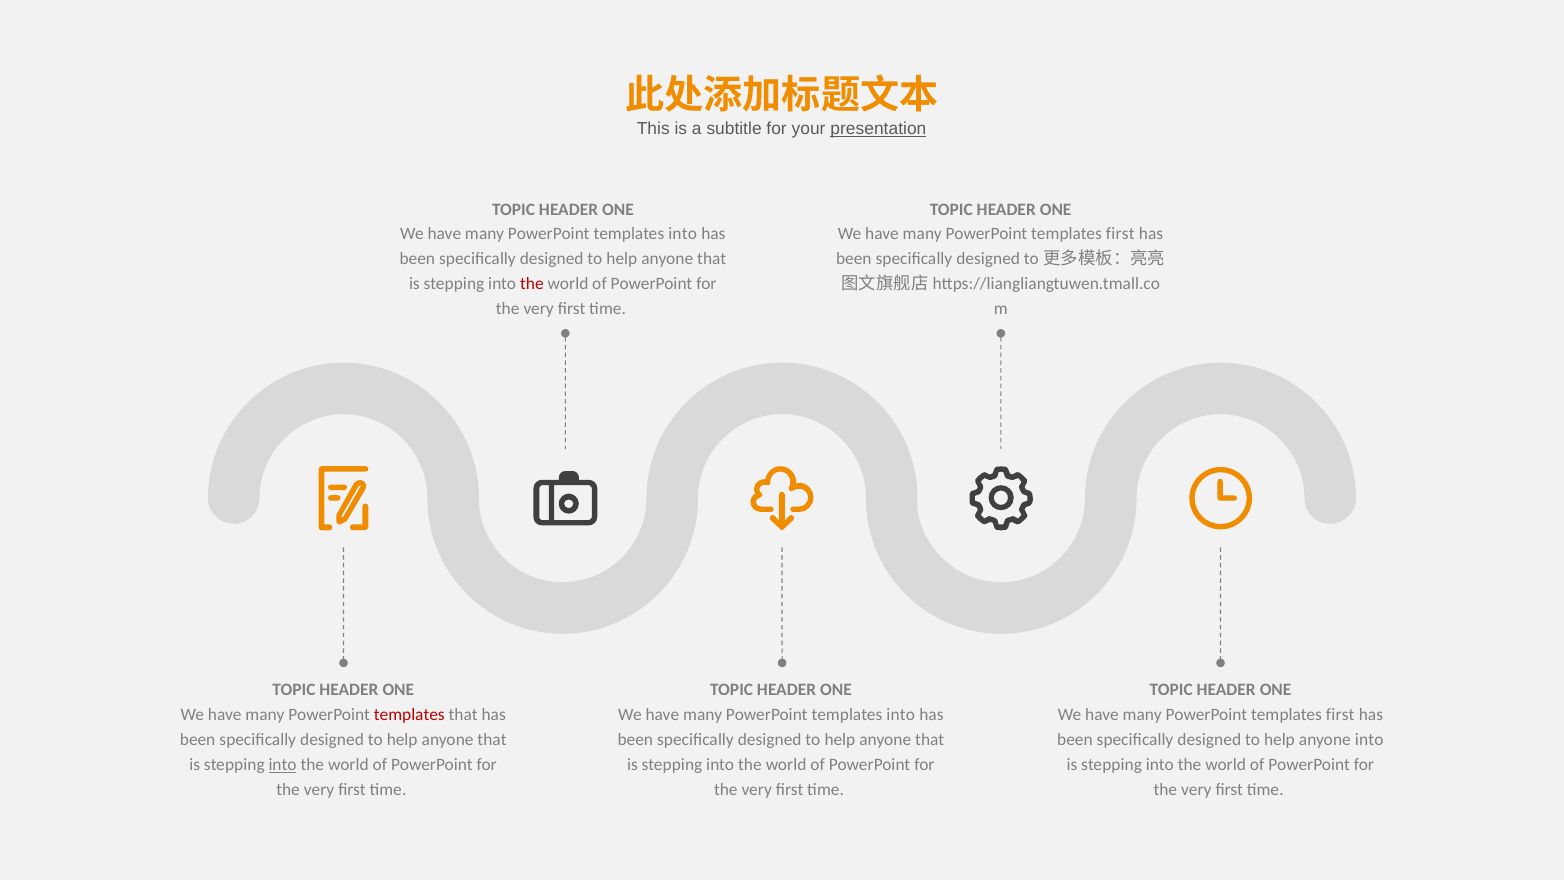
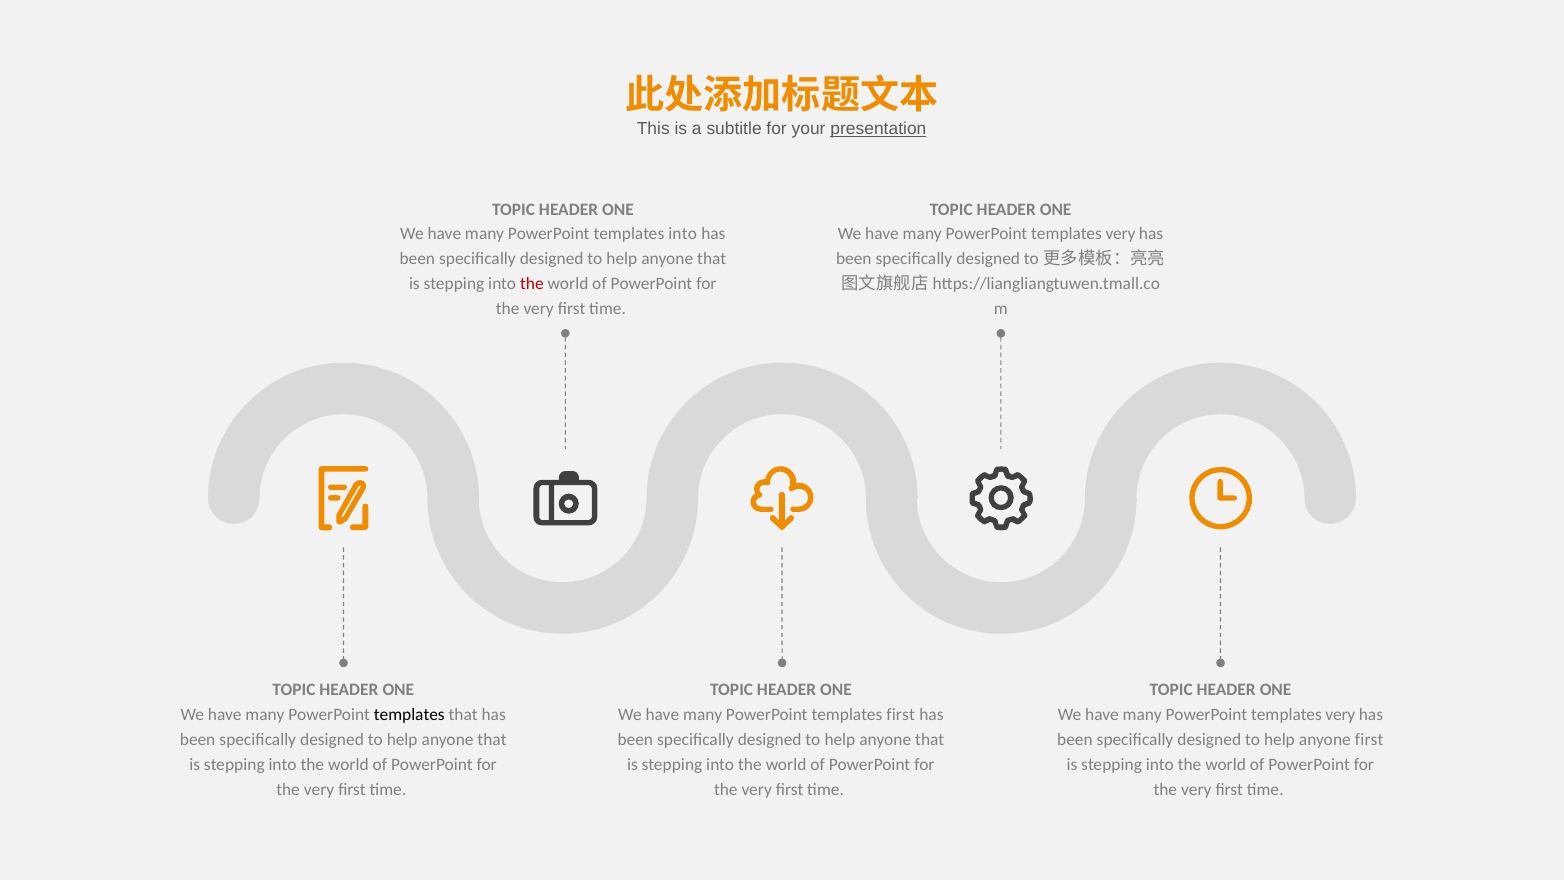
first: first -> very (1120, 234)
templates colour: red -> black (409, 714)
into: into -> first (901, 714)
first: first -> very (1340, 714)
anyone into: into -> first (1369, 739)
into underline: present -> none (282, 764)
